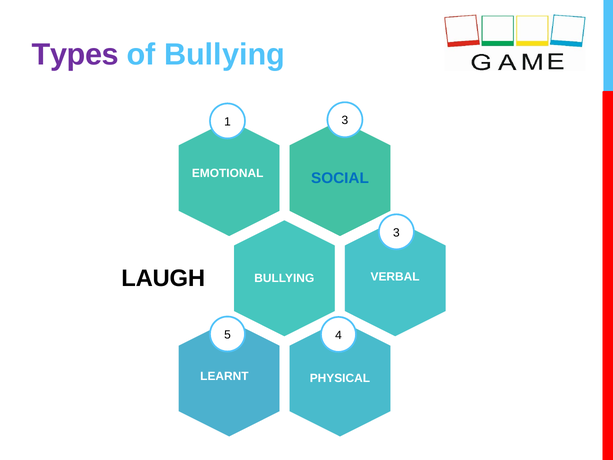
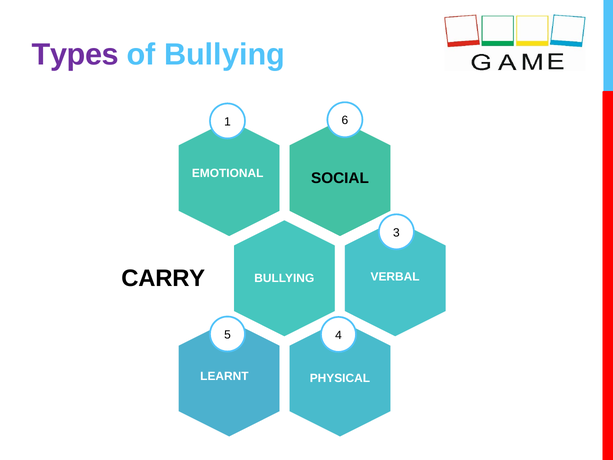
1 3: 3 -> 6 (345, 120)
SOCIAL colour: blue -> black (340, 178)
LAUGH: LAUGH -> CARRY (163, 278)
